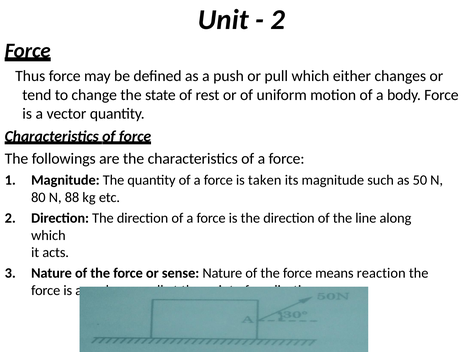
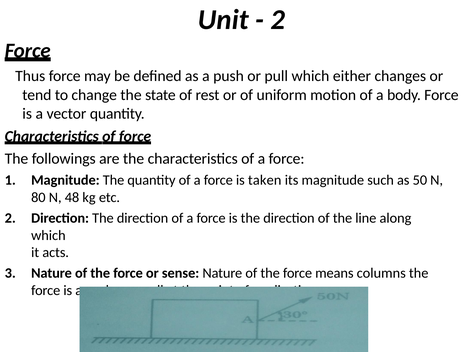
88: 88 -> 48 (72, 198)
reaction: reaction -> columns (381, 274)
